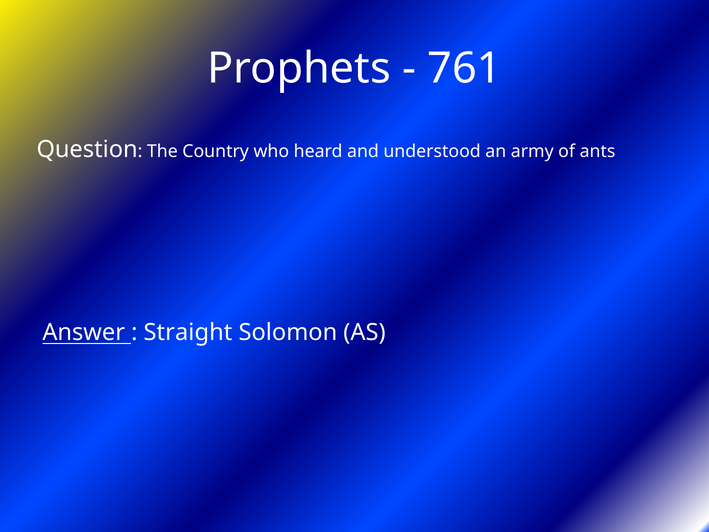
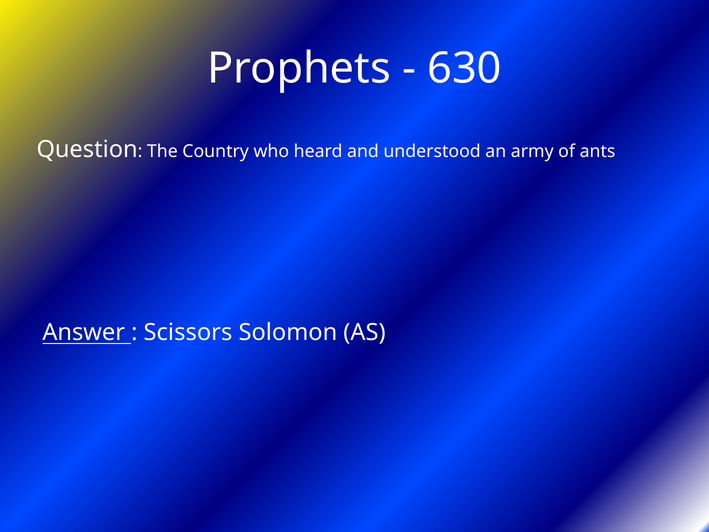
761: 761 -> 630 (464, 69)
Straight: Straight -> Scissors (188, 332)
